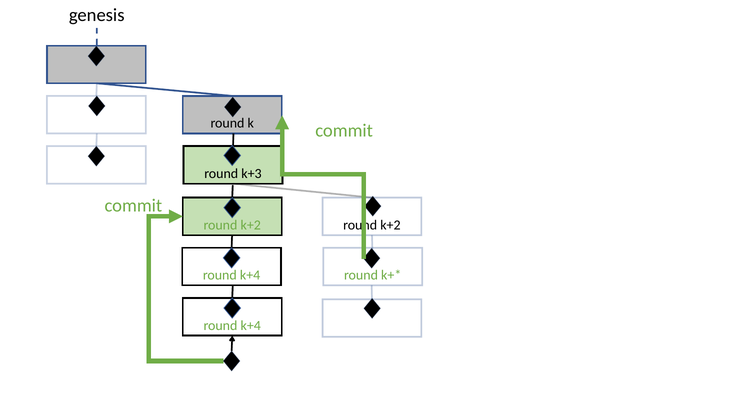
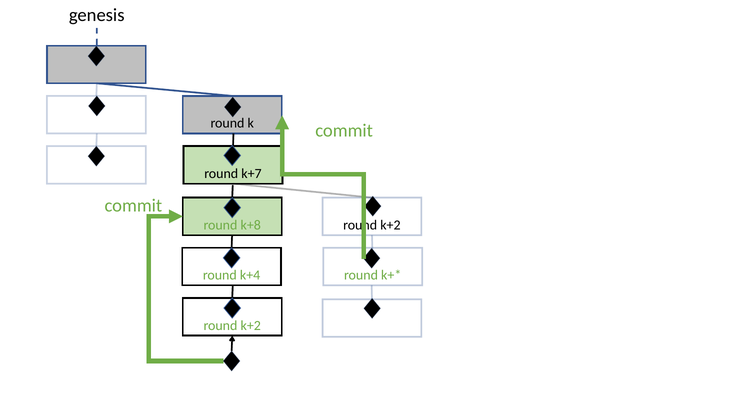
k+3: k+3 -> k+7 (252, 174)
k+2: k+2 -> k+8 (251, 225)
k+4: k+4 -> k+2 (251, 326)
